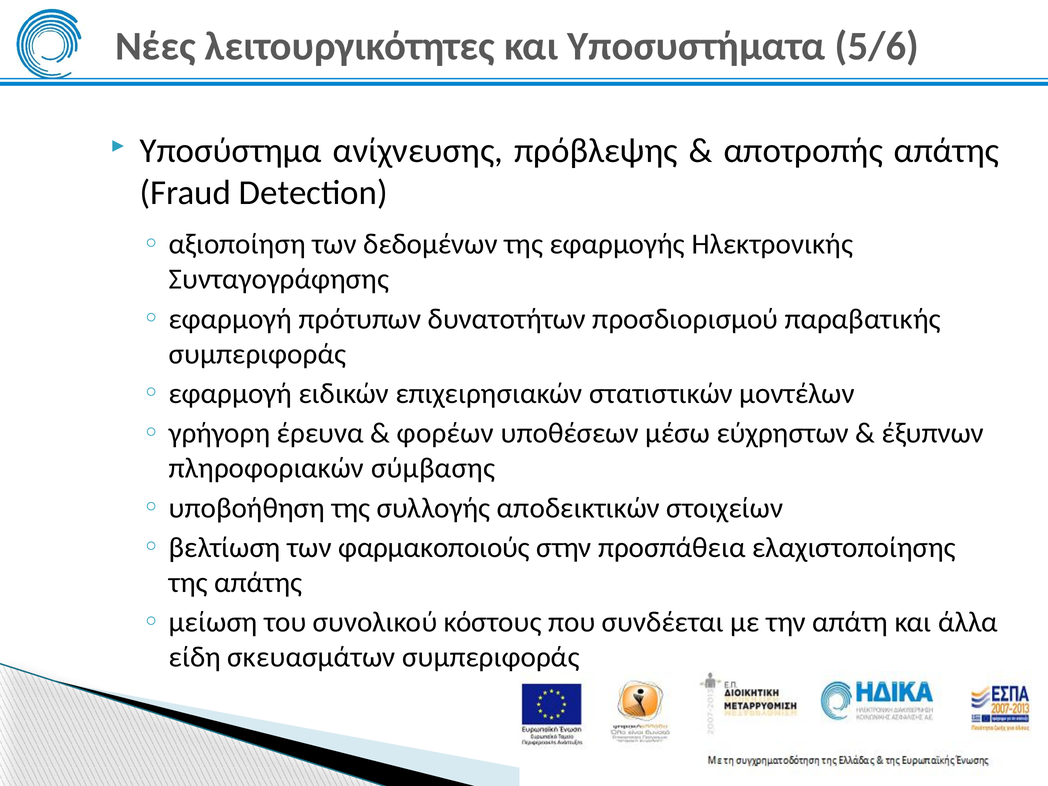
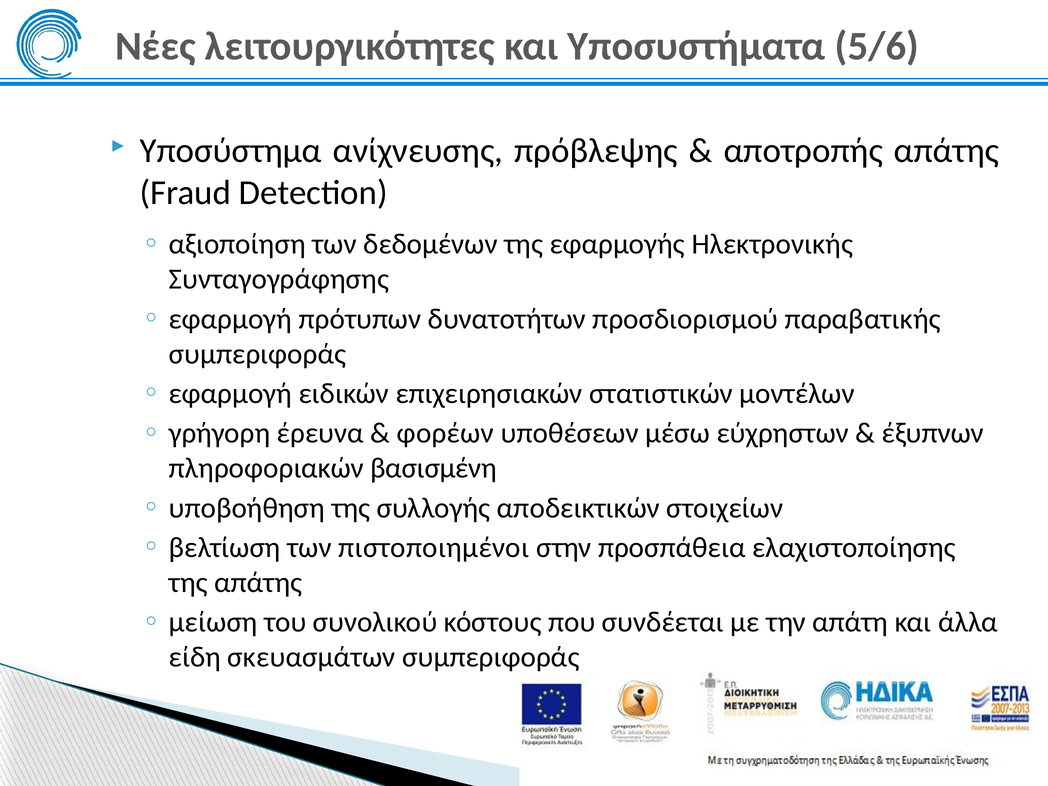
σύμβασης: σύμβασης -> βασισμένη (433, 468)
φαρμακοποιούς: φαρμακοποιούς -> πιστοποιημένοι (434, 548)
